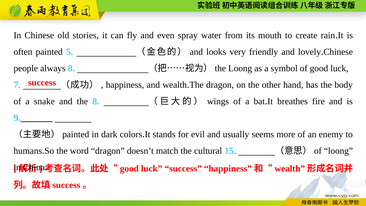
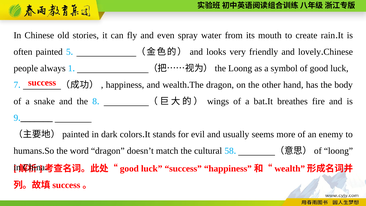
always 8: 8 -> 1 (70, 68)
15: 15 -> 58 (229, 151)
